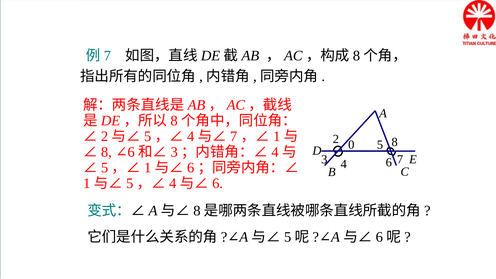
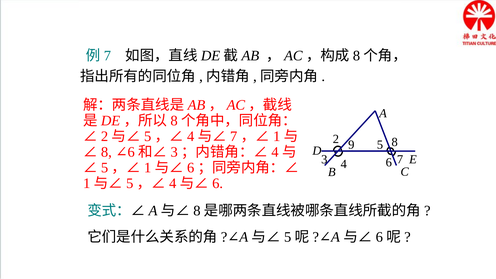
0: 0 -> 9 (351, 145)
